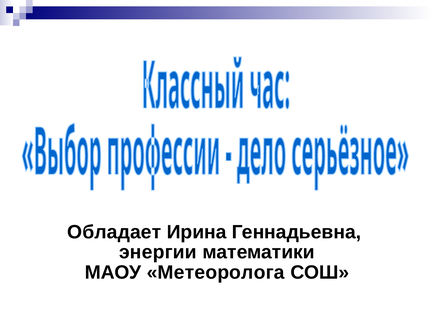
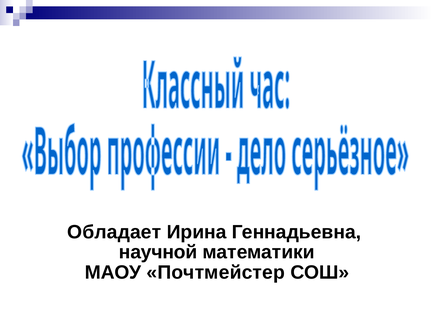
энергии: энергии -> научной (158, 252)
Метеоролога: Метеоролога -> Почтмейстер (216, 272)
